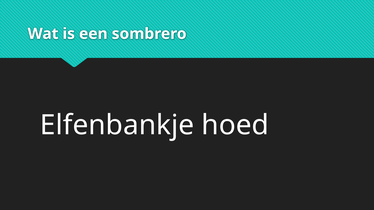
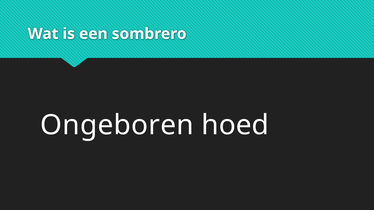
Elfenbankje: Elfenbankje -> Ongeboren (117, 125)
